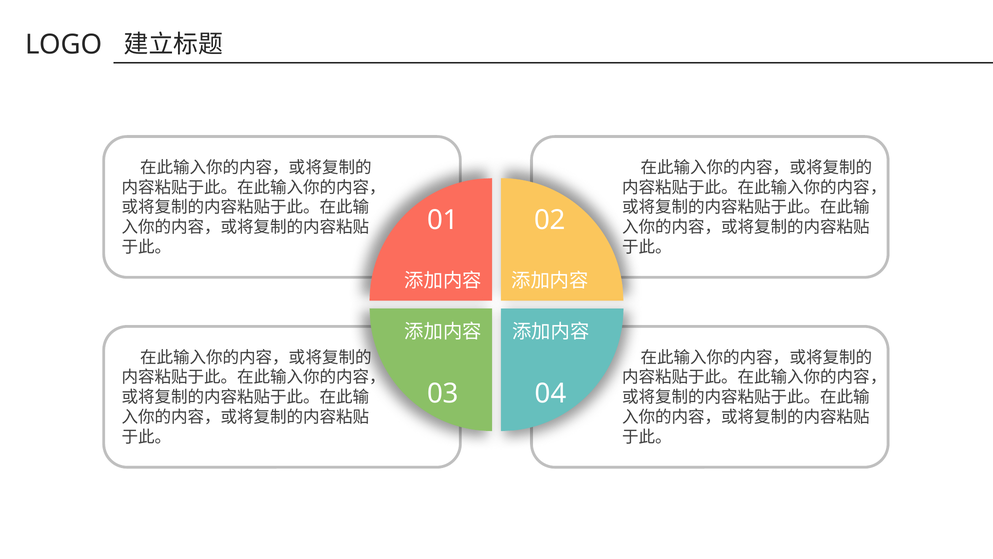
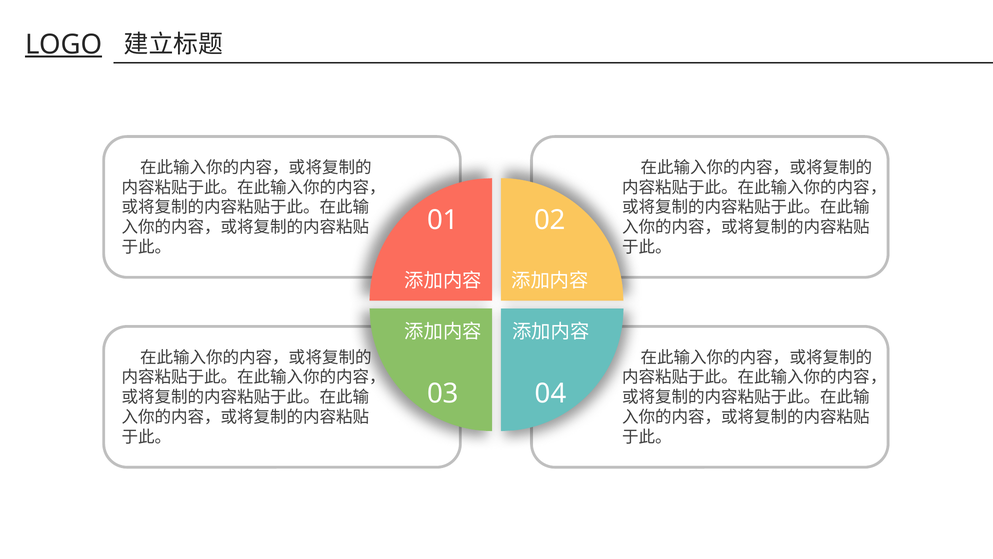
LOGO underline: none -> present (64, 45)
